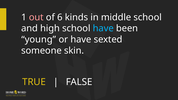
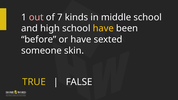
6: 6 -> 7 (60, 17)
have colour: light blue -> yellow (103, 28)
young: young -> before (39, 40)
